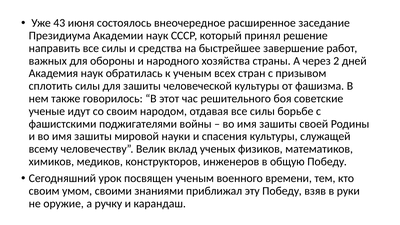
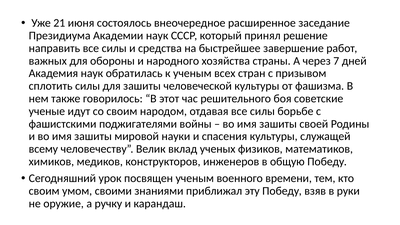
43: 43 -> 21 (59, 23)
2: 2 -> 7 (336, 61)
